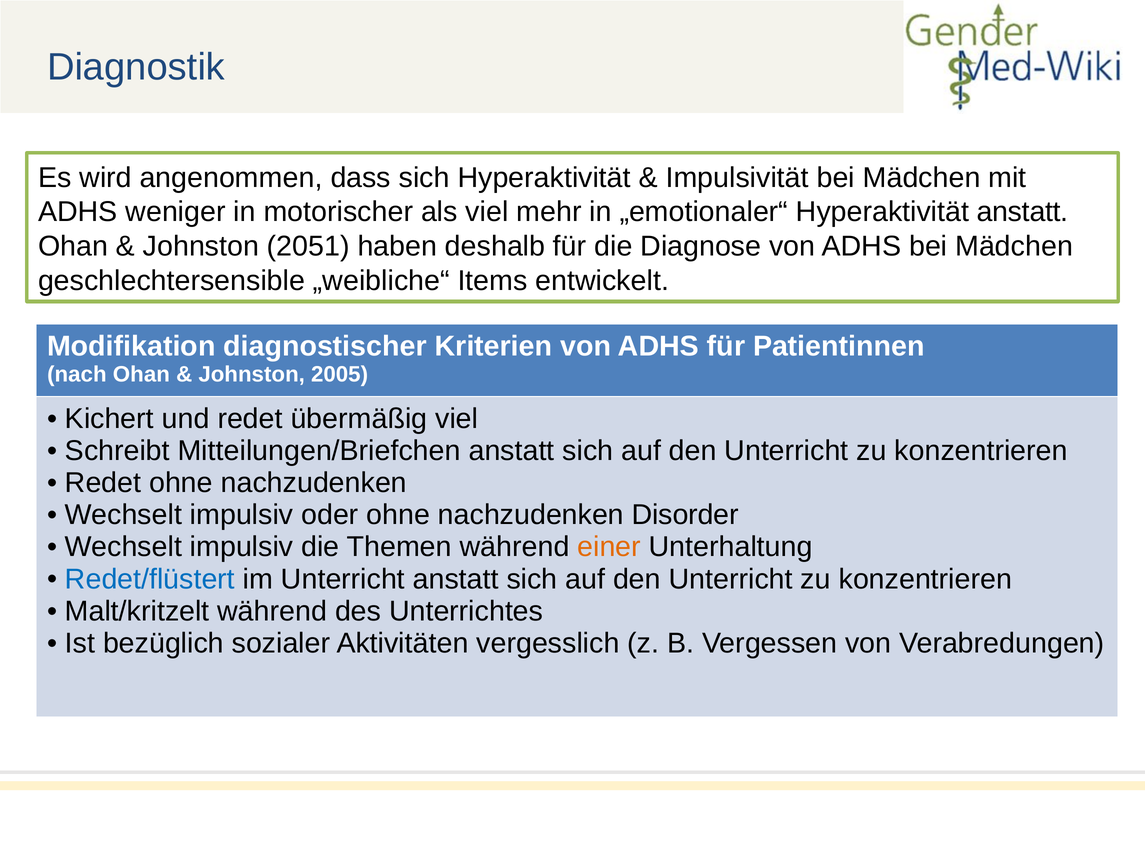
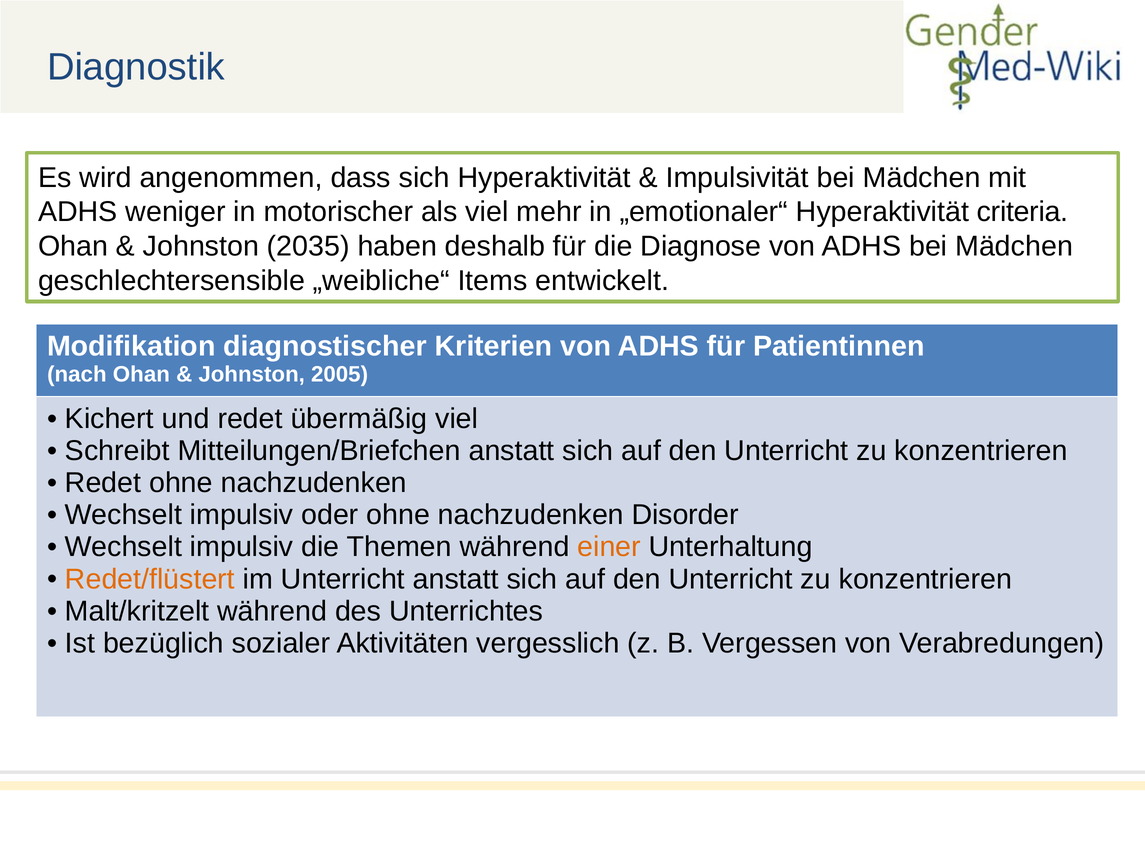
Hyperaktivität anstatt: anstatt -> criteria (1023, 212)
2051: 2051 -> 2035 (308, 246)
Redet/flüstert colour: blue -> orange (150, 579)
